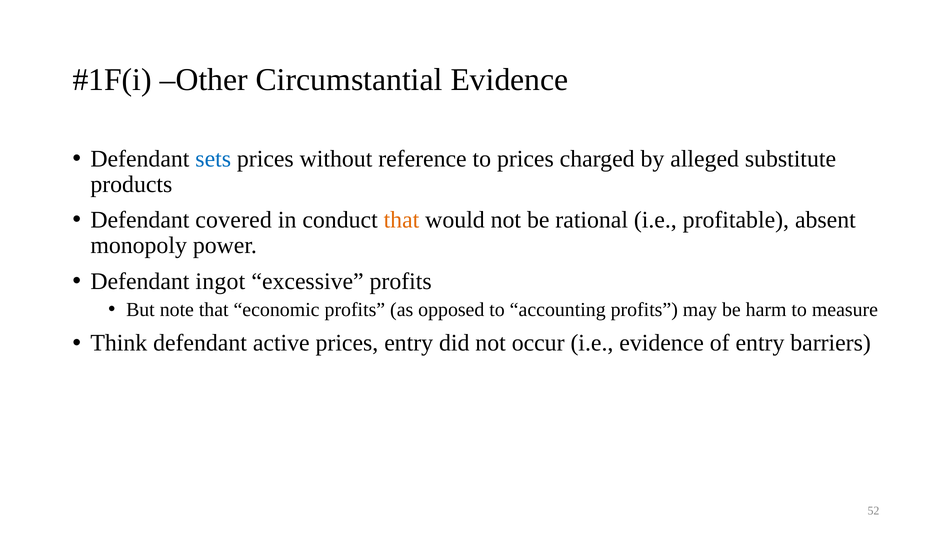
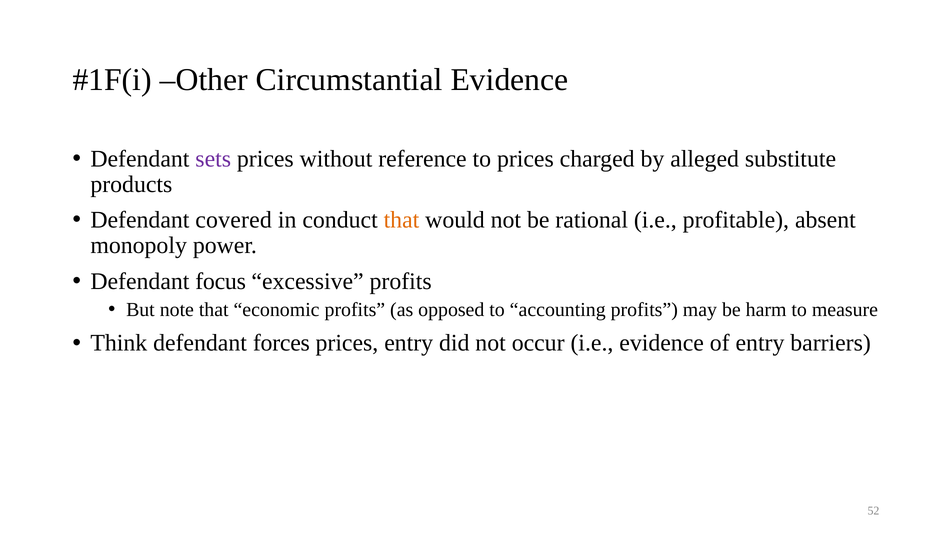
sets colour: blue -> purple (213, 159)
ingot: ingot -> focus (221, 281)
active: active -> forces (281, 343)
